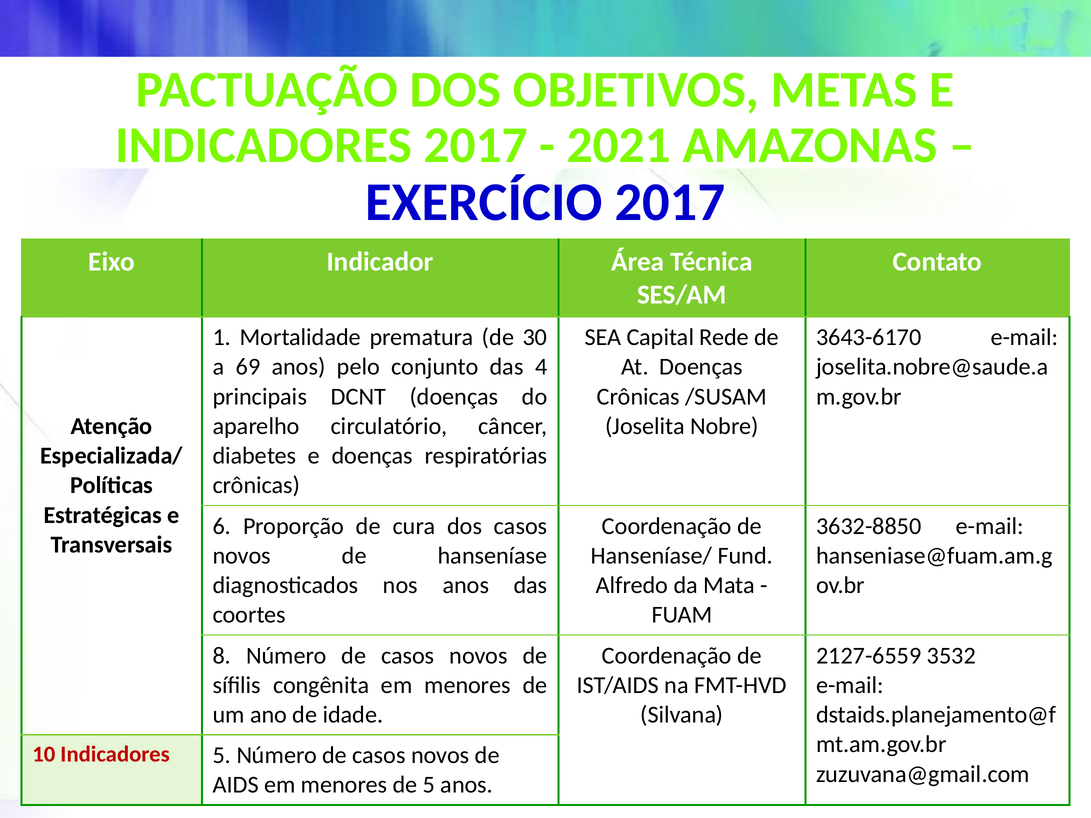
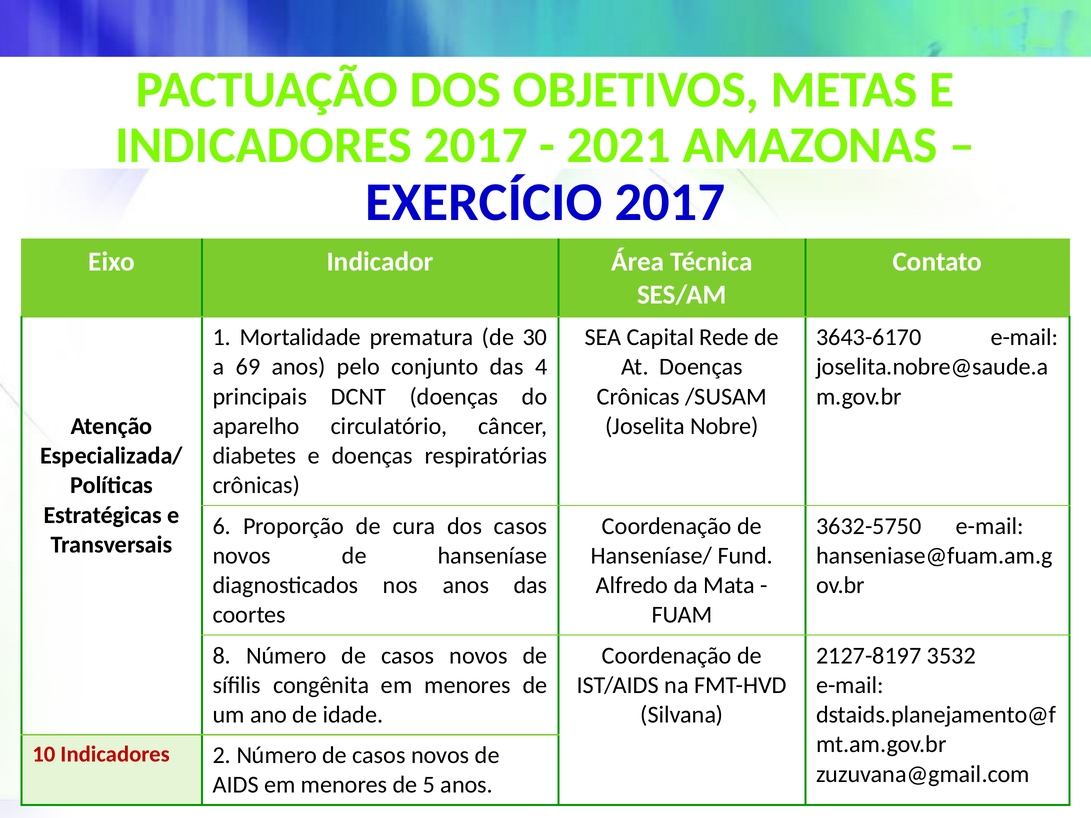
3632-8850: 3632-8850 -> 3632-5750 (869, 526)
2127-6559: 2127-6559 -> 2127-8197 (869, 656)
Indicadores 5: 5 -> 2 (222, 756)
